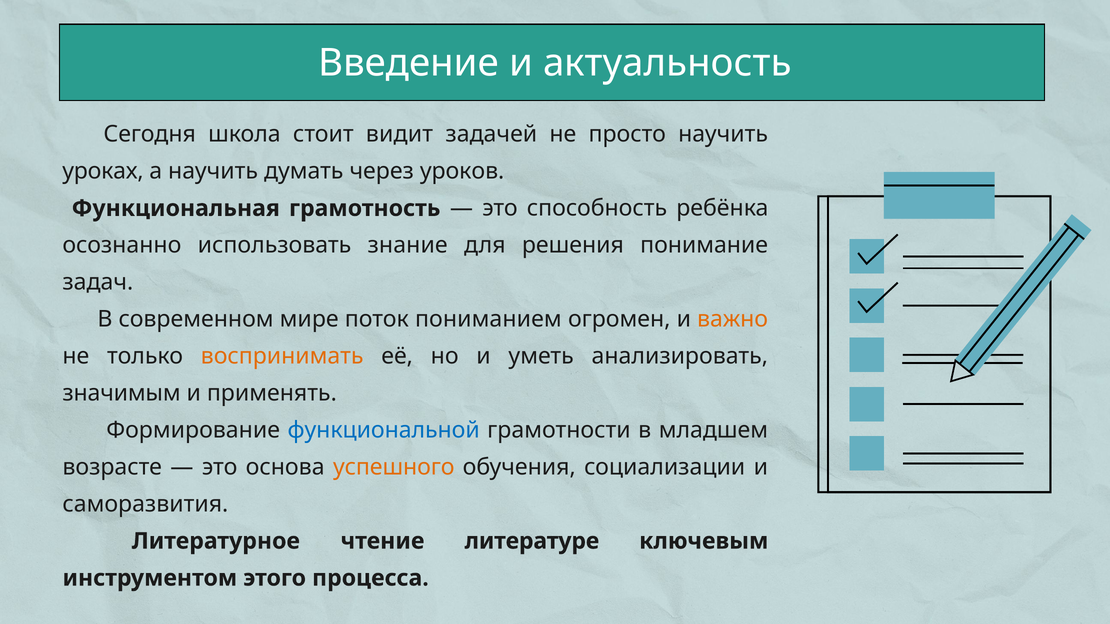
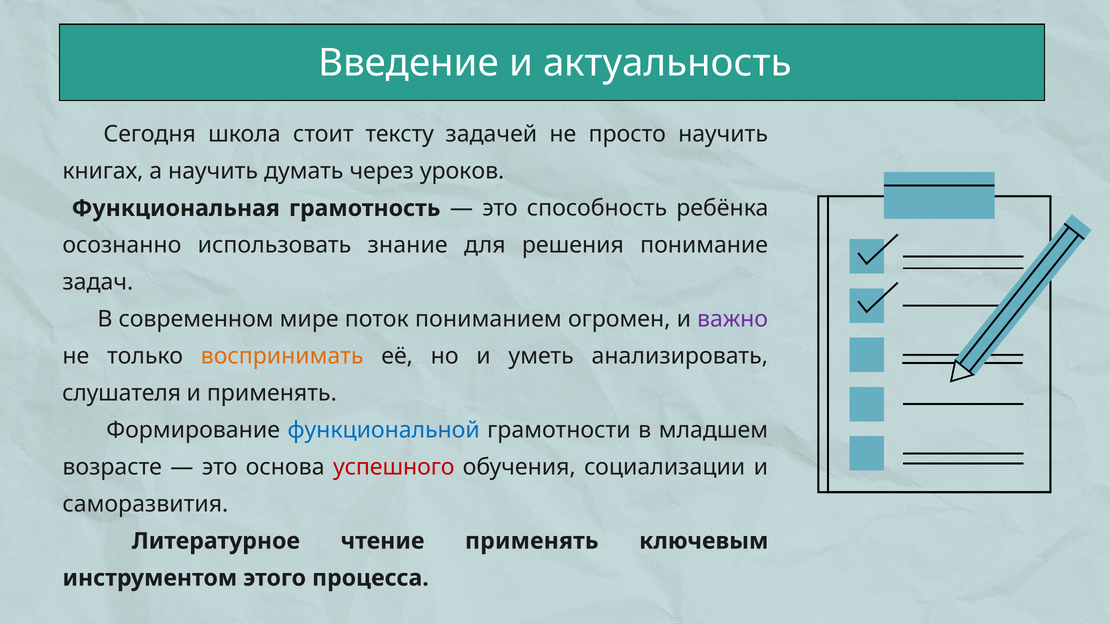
видит: видит -> тексту (400, 134)
уроках: уроках -> книгах (103, 171)
важно colour: orange -> purple (733, 319)
значимым: значимым -> слушателя (122, 393)
успешного colour: orange -> red (394, 467)
чтение литературе: литературе -> применять (532, 541)
